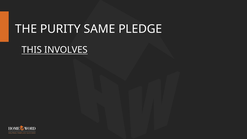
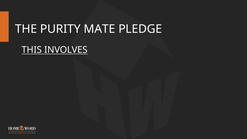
SAME: SAME -> MATE (99, 29)
